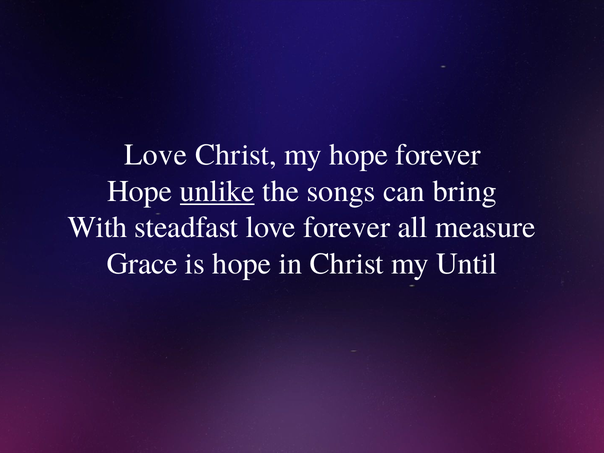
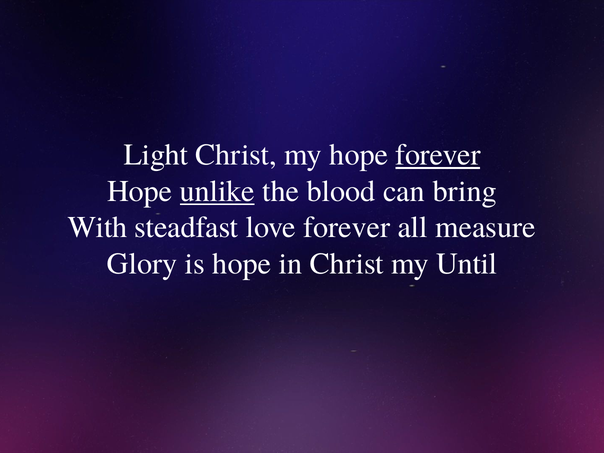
Love: Love -> Light (156, 155)
forever underline: none -> present (438, 155)
songs: songs -> blood (341, 191)
Grace: Grace -> Glory (142, 264)
